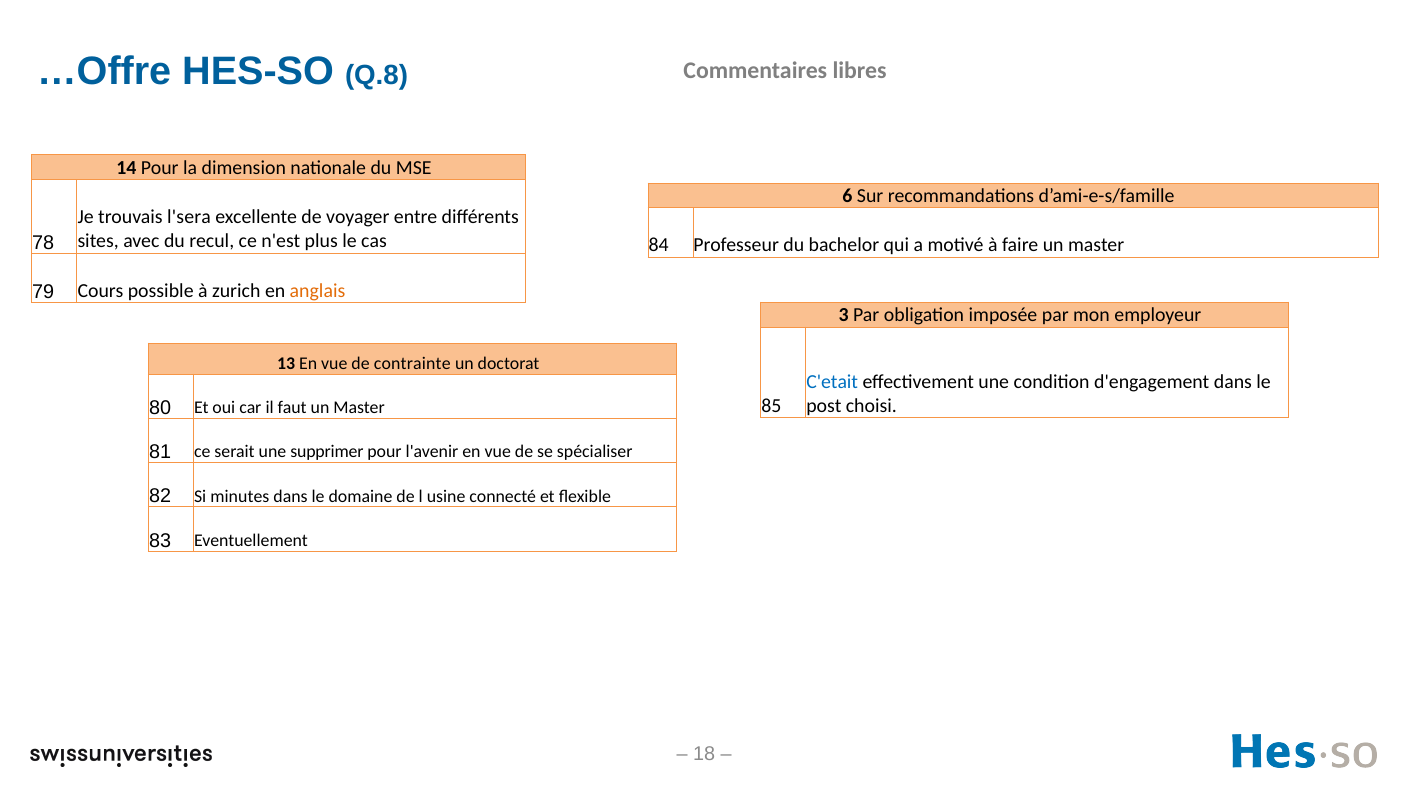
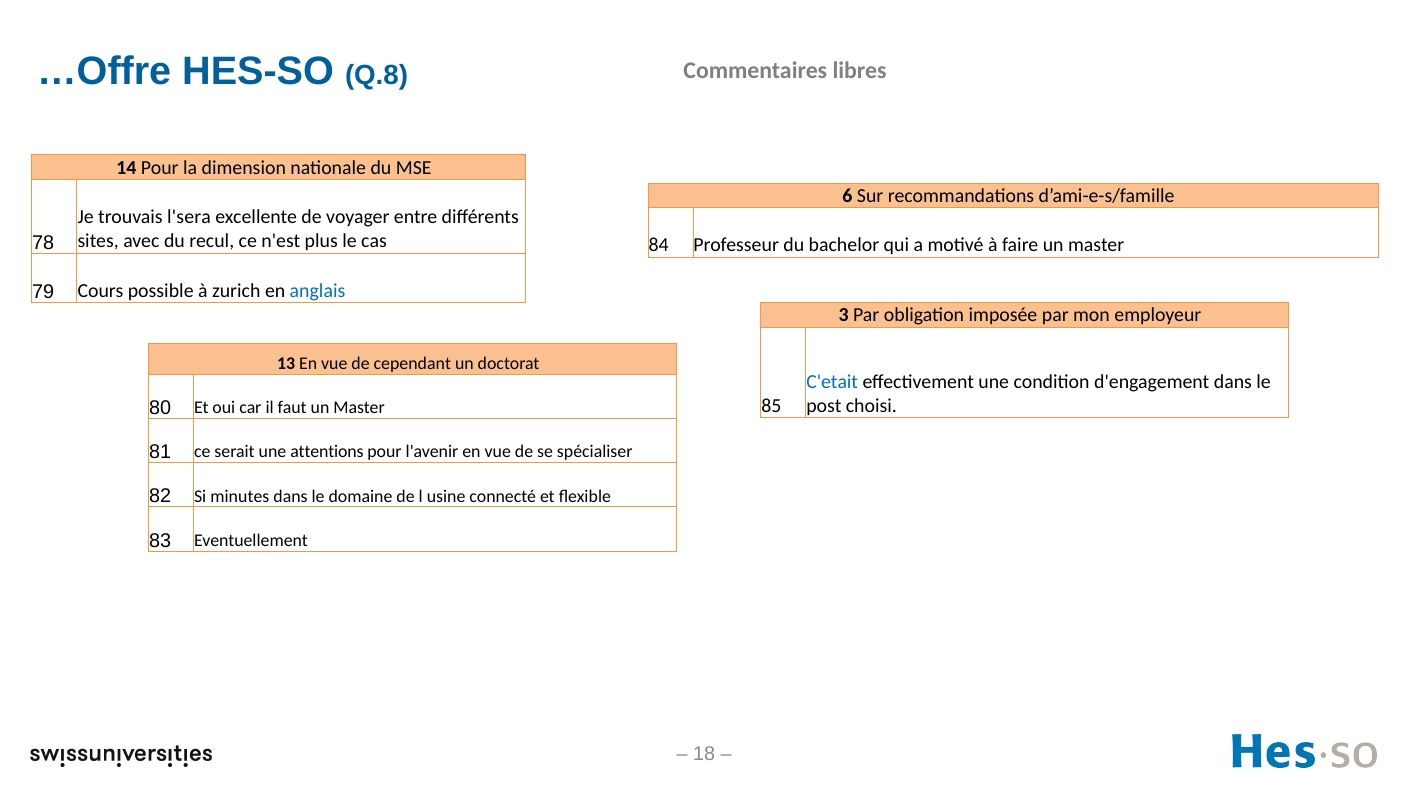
anglais colour: orange -> blue (318, 290)
contrainte: contrainte -> cependant (412, 363)
supprimer: supprimer -> attentions (327, 452)
